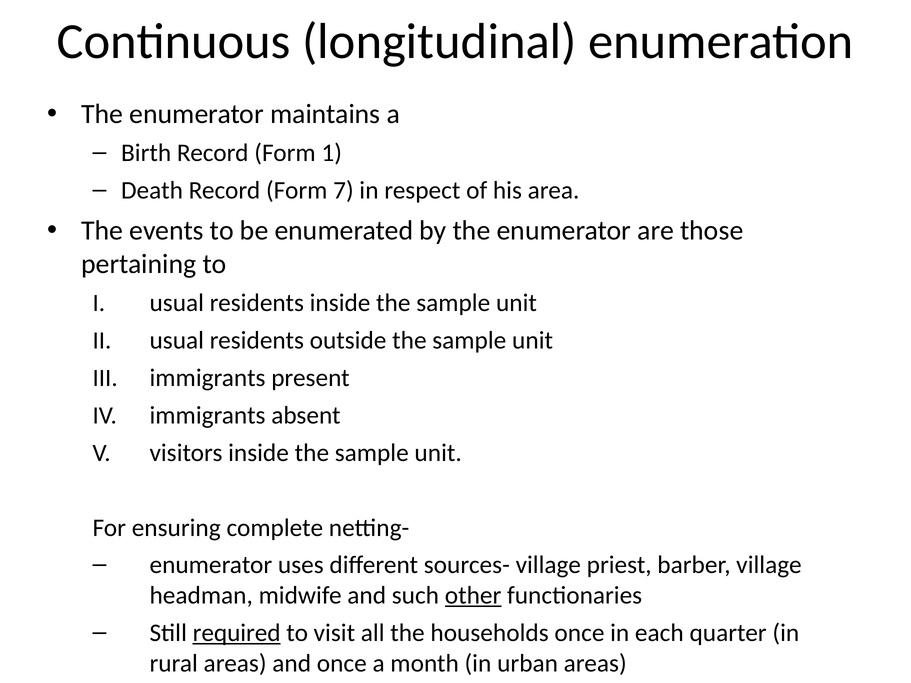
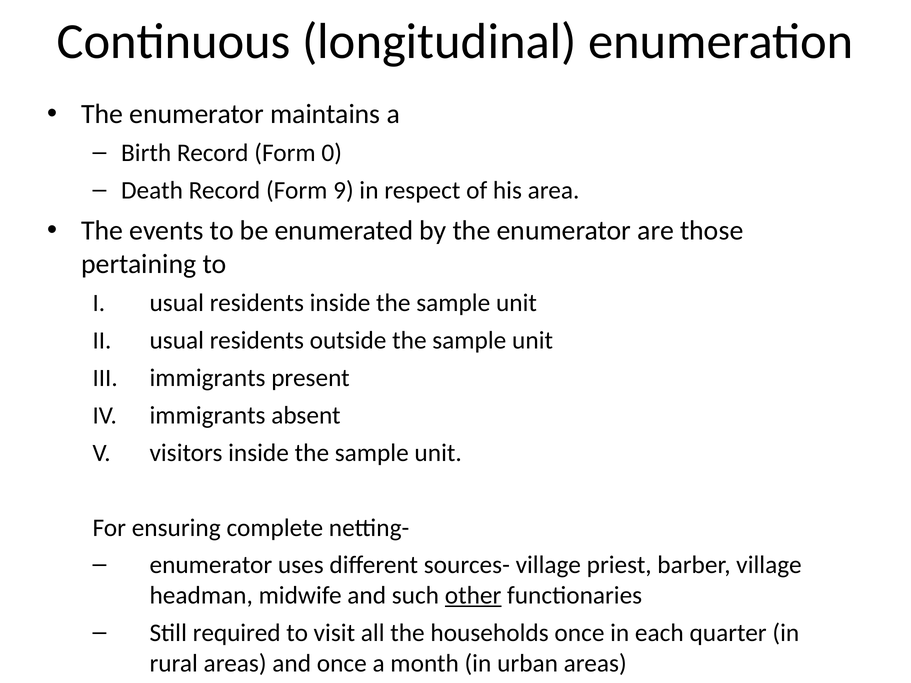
1: 1 -> 0 (332, 153)
7: 7 -> 9 (343, 191)
required underline: present -> none (237, 633)
